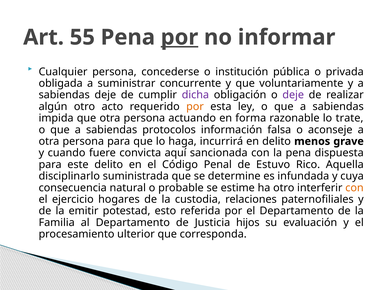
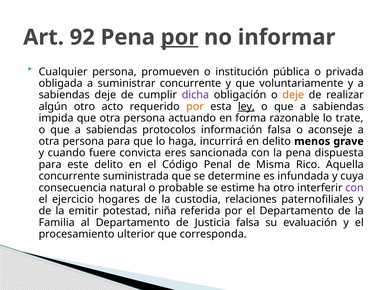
55: 55 -> 92 (82, 37)
concederse: concederse -> promueven (170, 72)
deje colour: purple -> orange (293, 95)
ley underline: none -> present (246, 107)
aquí: aquí -> eres (176, 153)
Estuvo: Estuvo -> Misma (273, 165)
disciplinarlo: disciplinarlo -> concurrente (69, 176)
con colour: orange -> purple (354, 188)
esto: esto -> niña (165, 211)
Justicia hijos: hijos -> falsa (248, 223)
